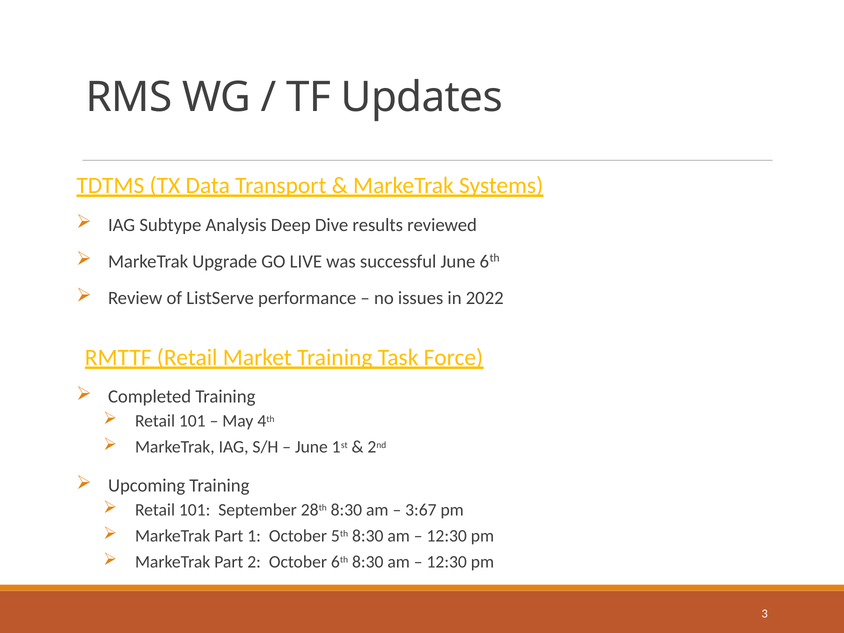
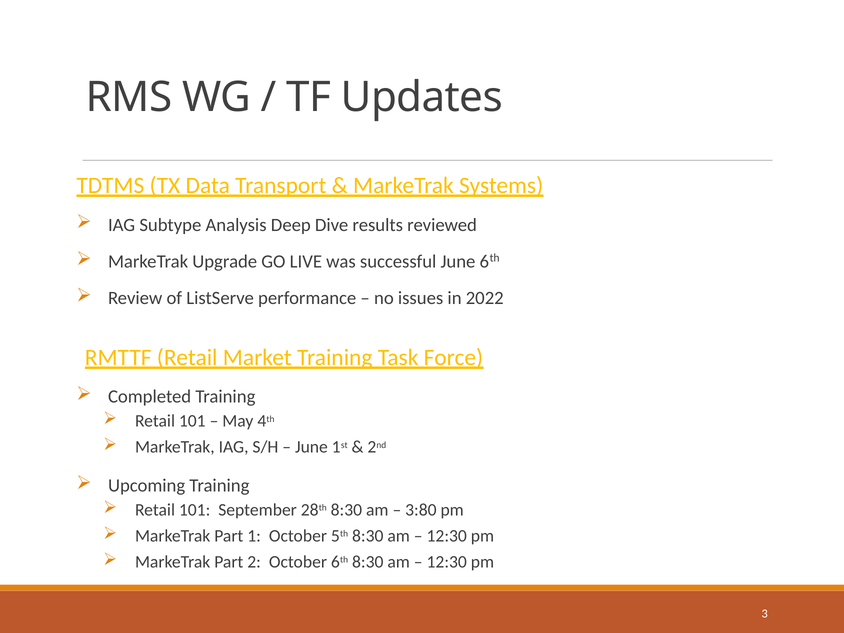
3:67: 3:67 -> 3:80 (421, 510)
